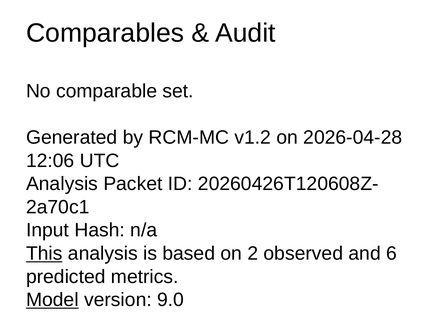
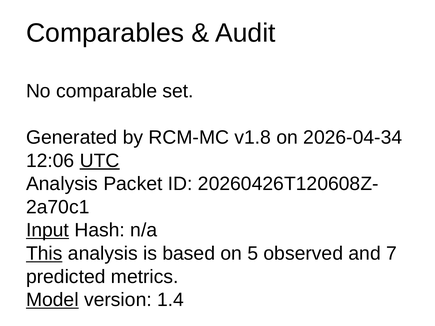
v1.2: v1.2 -> v1.8 (253, 138)
2026-04-28: 2026-04-28 -> 2026-04-34 (353, 138)
UTC underline: none -> present (100, 161)
Input underline: none -> present (48, 230)
2: 2 -> 5 (253, 254)
6: 6 -> 7 (392, 254)
9.0: 9.0 -> 1.4 (171, 300)
